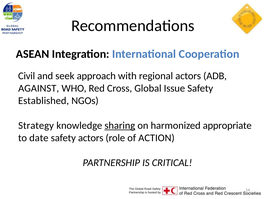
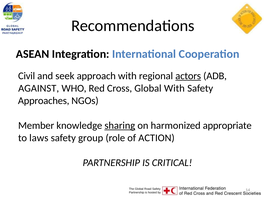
actors underline: none -> present (188, 76)
Global Issue: Issue -> With (174, 89)
Established: Established -> Approaches (44, 101)
Strategy: Strategy -> Member (36, 126)
date: date -> laws (39, 138)
safety actors: actors -> group (91, 138)
